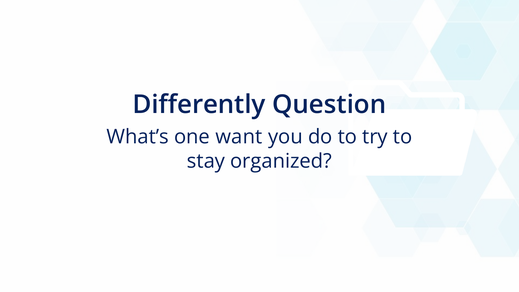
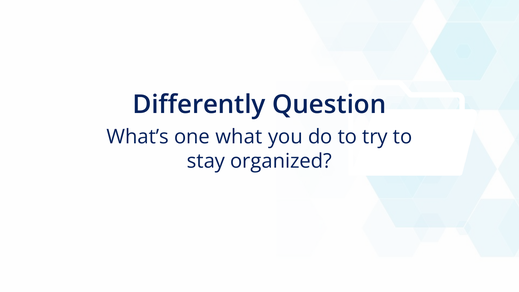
want: want -> what (239, 137)
